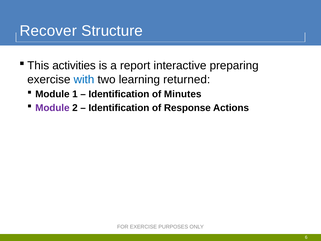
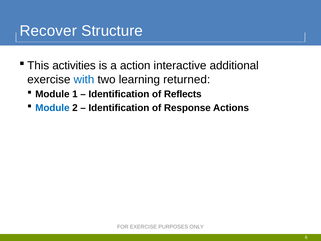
report: report -> action (135, 66)
preparing: preparing -> additional (234, 66)
Minutes: Minutes -> Reflects (183, 94)
Module colour: purple -> blue (52, 108)
